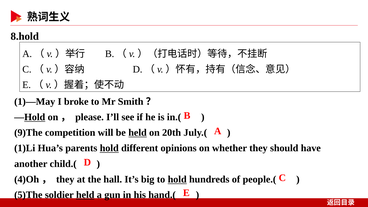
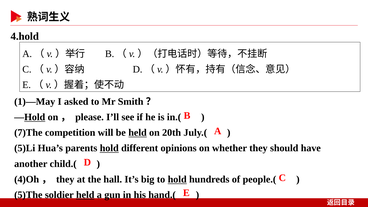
8.hold: 8.hold -> 4.hold (25, 36)
broke: broke -> asked (76, 102)
9)The: 9)The -> 7)The (28, 133)
1)Li: 1)Li -> 5)Li (25, 148)
